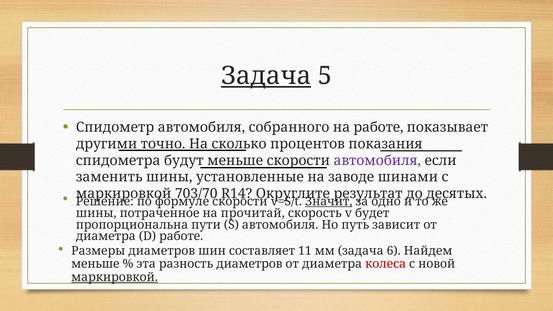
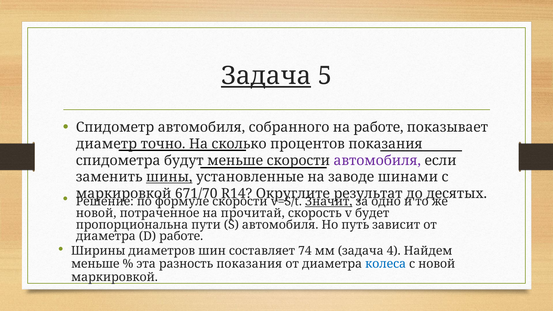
другими: другими -> диаметр (106, 144)
шины underline: none -> present (169, 177)
703/70: 703/70 -> 671/70 (196, 194)
шины: шины -> новой (96, 213)
Размеры: Размеры -> Ширины (98, 251)
11: 11 -> 74 (305, 251)
6: 6 -> 4 (394, 251)
разность диаметров: диаметров -> показания (249, 264)
колеса colour: red -> blue (386, 264)
маркировкой underline: present -> none (115, 277)
